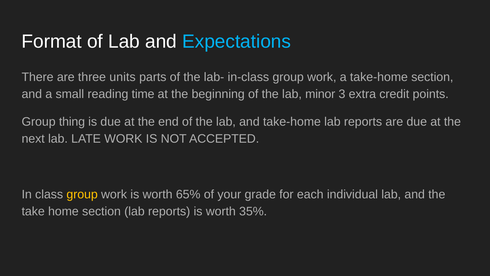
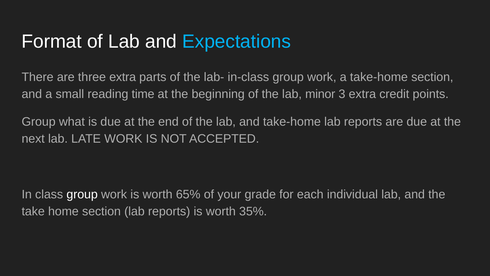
three units: units -> extra (123, 77)
thing: thing -> what (72, 122)
group colour: yellow -> white (82, 194)
